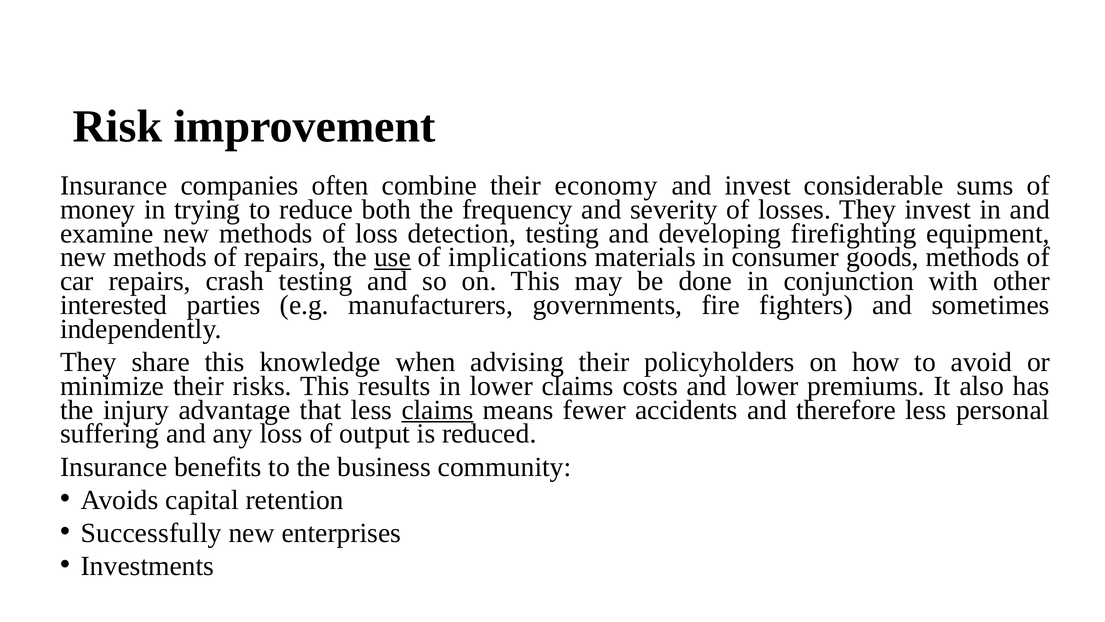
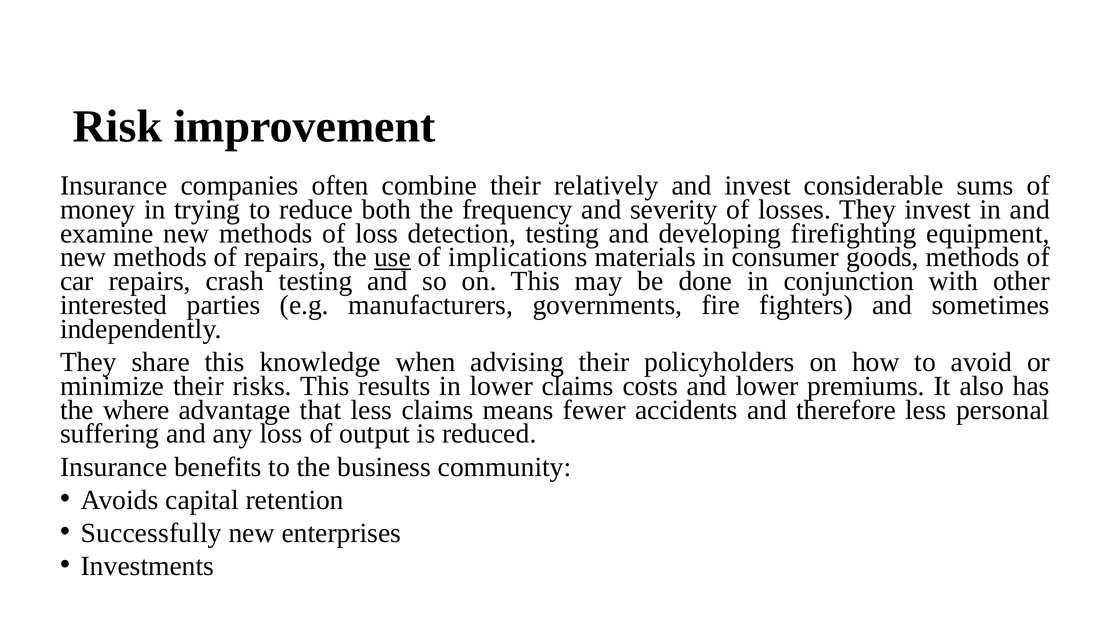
economy: economy -> relatively (606, 186)
injury: injury -> where (136, 410)
claims underline: present -> none (438, 410)
